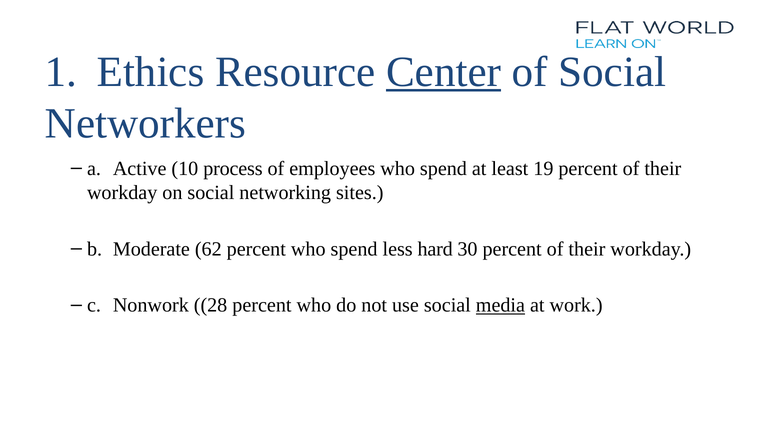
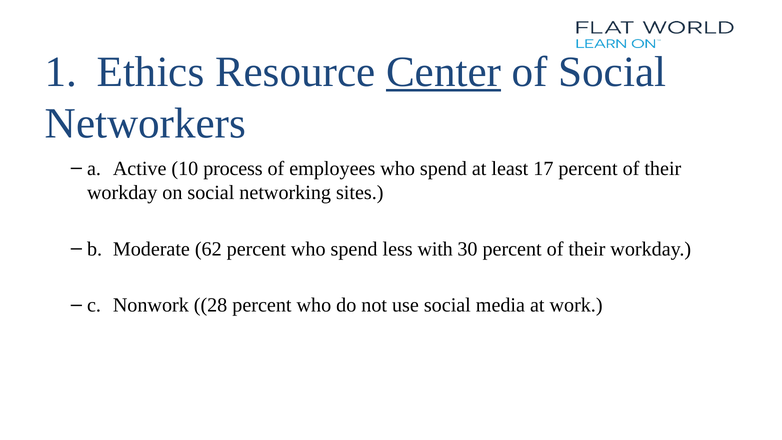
19: 19 -> 17 (543, 168)
hard: hard -> with (435, 249)
media underline: present -> none (500, 305)
